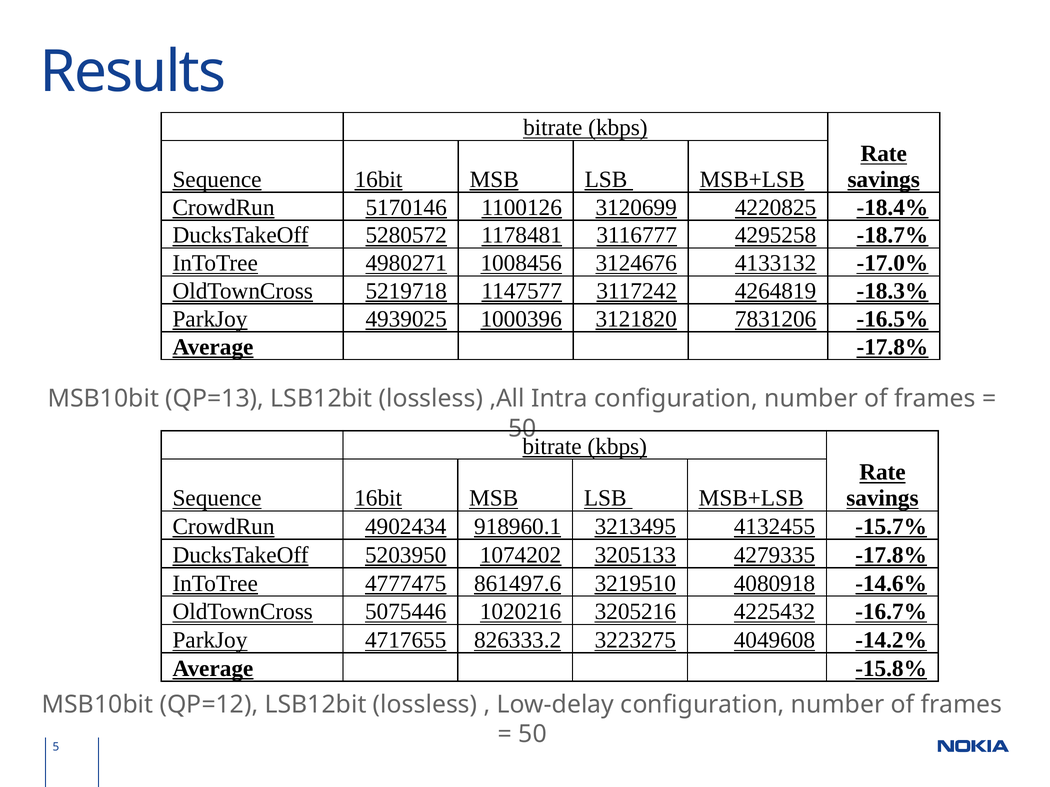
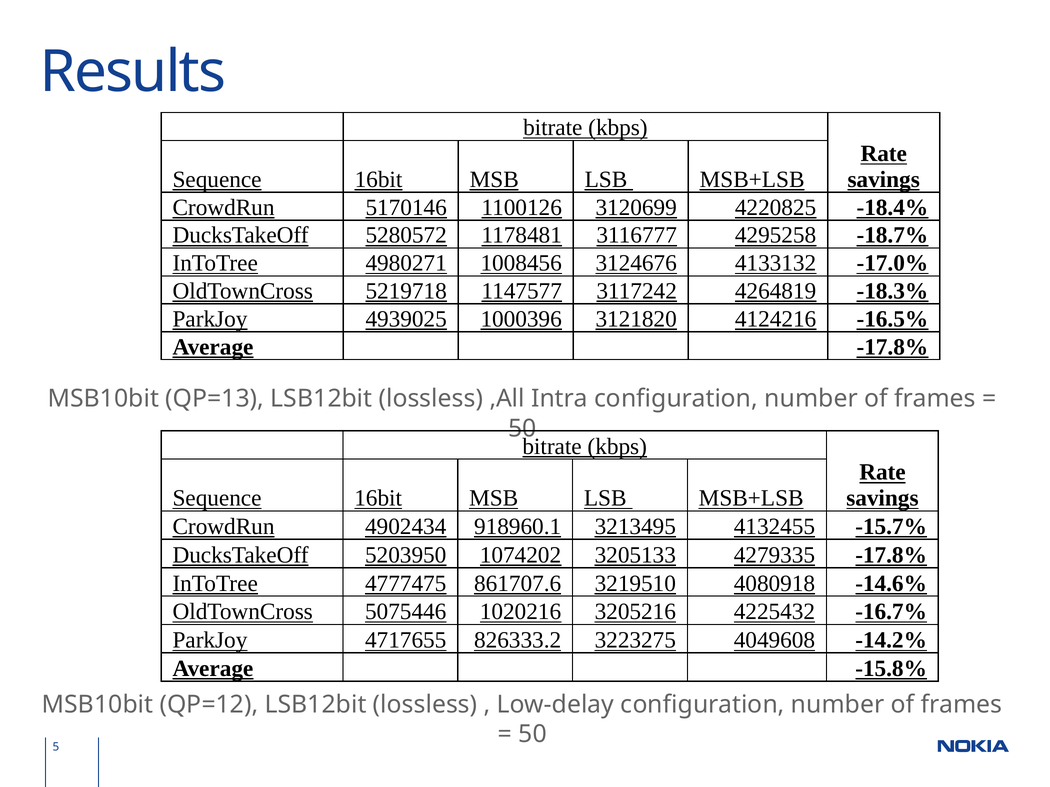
7831206: 7831206 -> 4124216 (776, 319)
861497.6: 861497.6 -> 861707.6 (518, 584)
